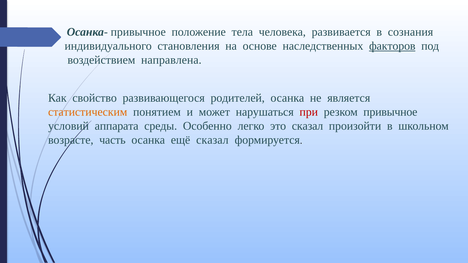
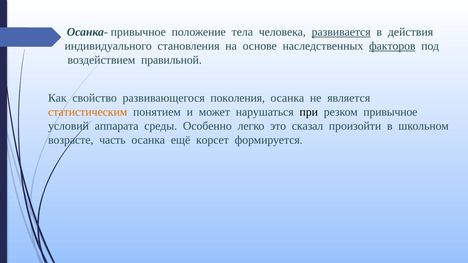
развивается underline: none -> present (341, 32)
сознания: сознания -> действия (411, 32)
направлена: направлена -> правильной (171, 60)
родителей: родителей -> поколения (238, 98)
при colour: red -> black (309, 112)
ещё сказал: сказал -> корсет (212, 140)
